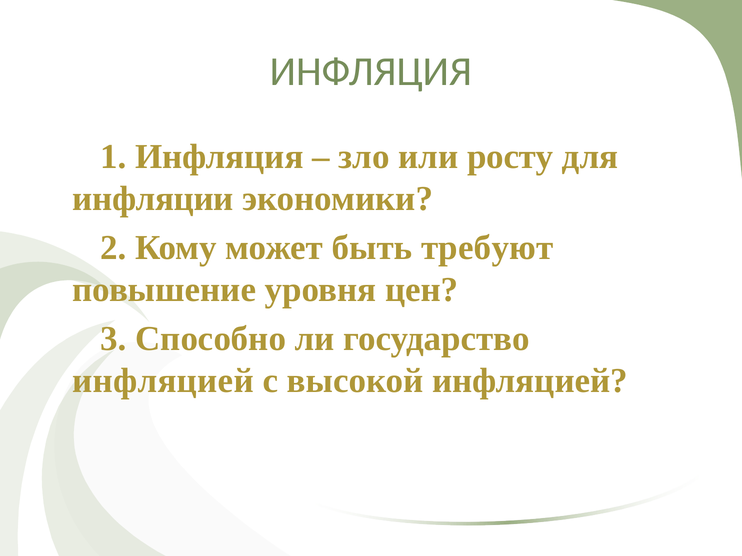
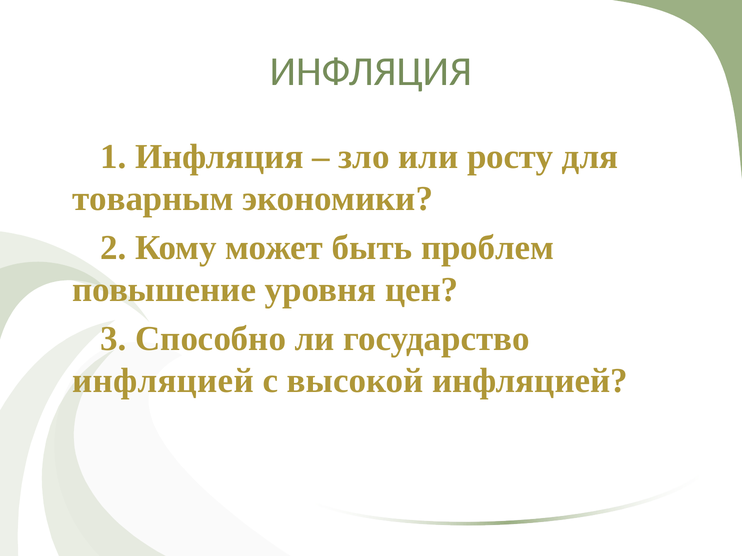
инфляции: инфляции -> товарным (153, 199)
требуют: требуют -> проблем (488, 248)
